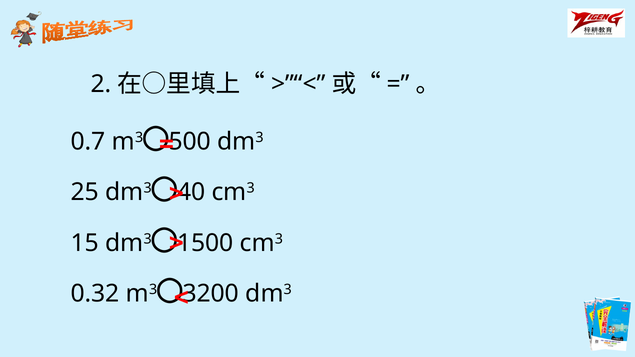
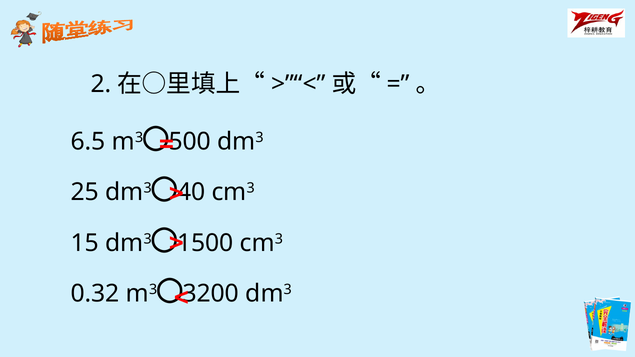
0.7: 0.7 -> 6.5 (88, 141)
